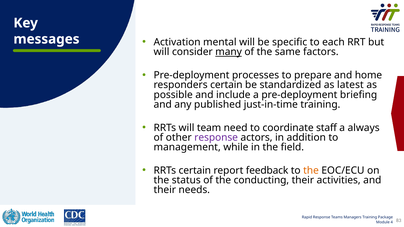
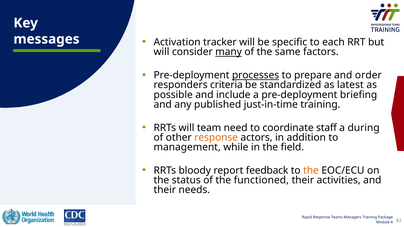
mental: mental -> tracker (220, 42)
processes underline: none -> present (256, 75)
home: home -> order (368, 75)
responders certain: certain -> criteria (226, 85)
always: always -> during (364, 128)
response colour: purple -> orange (216, 138)
RRTs certain: certain -> bloody (195, 171)
conducting: conducting -> functioned (261, 180)
